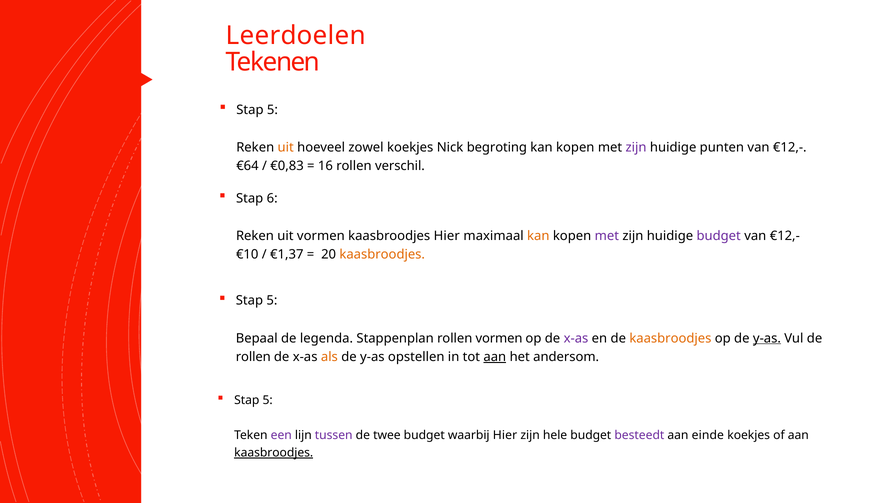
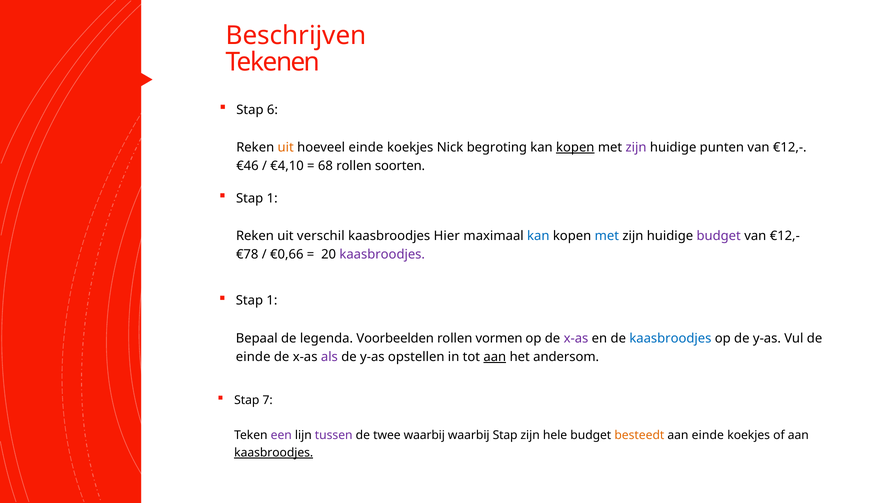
Leerdoelen: Leerdoelen -> Beschrijven (296, 36)
5: 5 -> 6 (272, 110)
hoeveel zowel: zowel -> einde (366, 147)
kopen underline: none -> present (575, 147)
€64: €64 -> €46 (247, 166)
€0,83: €0,83 -> €4,10 (287, 166)
16: 16 -> 68 (325, 166)
verschil: verschil -> soorten (400, 166)
6: 6 -> 1 (272, 198)
uit vormen: vormen -> verschil (321, 236)
kan colour: orange -> blue (538, 236)
met colour: purple -> blue (607, 236)
€10: €10 -> €78 (247, 255)
€1,37: €1,37 -> €0,66 (287, 255)
kaasbroodjes colour: orange -> purple (382, 255)
5: 5 -> 1 (272, 301)
Stappenplan: Stappenplan -> Voorbeelden (395, 339)
kaasbroodjes colour: orange -> blue (670, 339)
y-as underline: present -> none (767, 339)
rollen: rollen -> einde (253, 357)
als colour: orange -> purple (329, 357)
5: 5 -> 7 (268, 401)
twee budget: budget -> waarbij (424, 436)
waarbij Hier: Hier -> Stap (505, 436)
besteedt colour: purple -> orange (639, 436)
